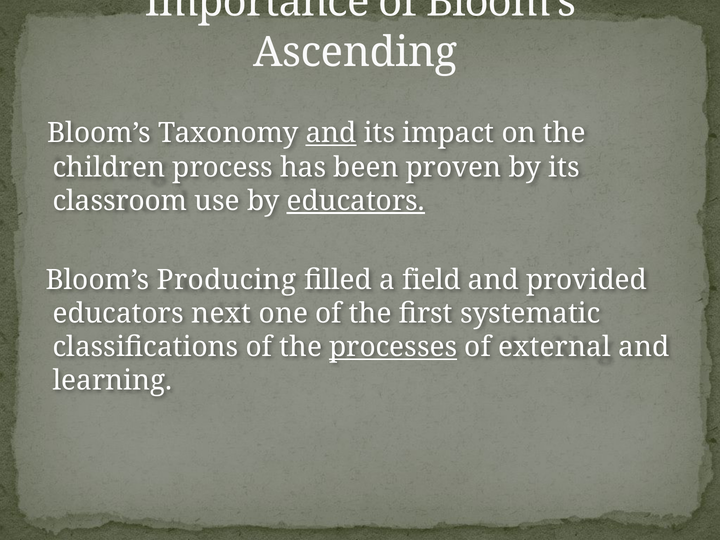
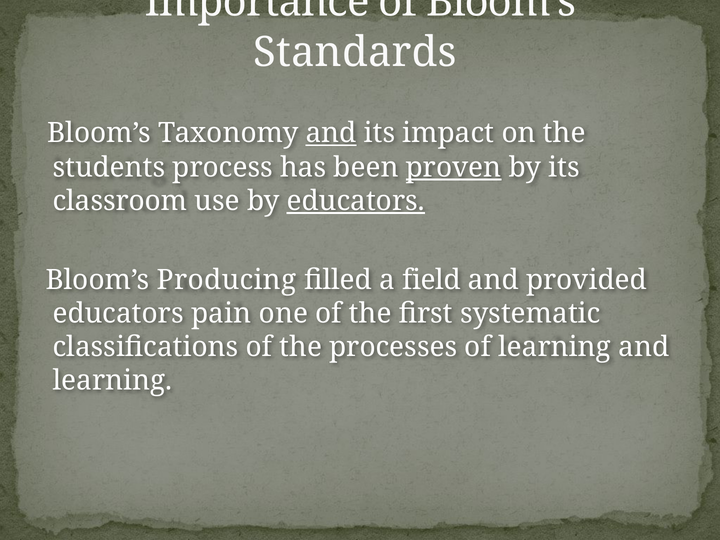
Ascending: Ascending -> Standards (355, 52)
children: children -> students (109, 167)
proven underline: none -> present (454, 167)
next: next -> pain (221, 314)
processes underline: present -> none (393, 347)
of external: external -> learning (555, 347)
